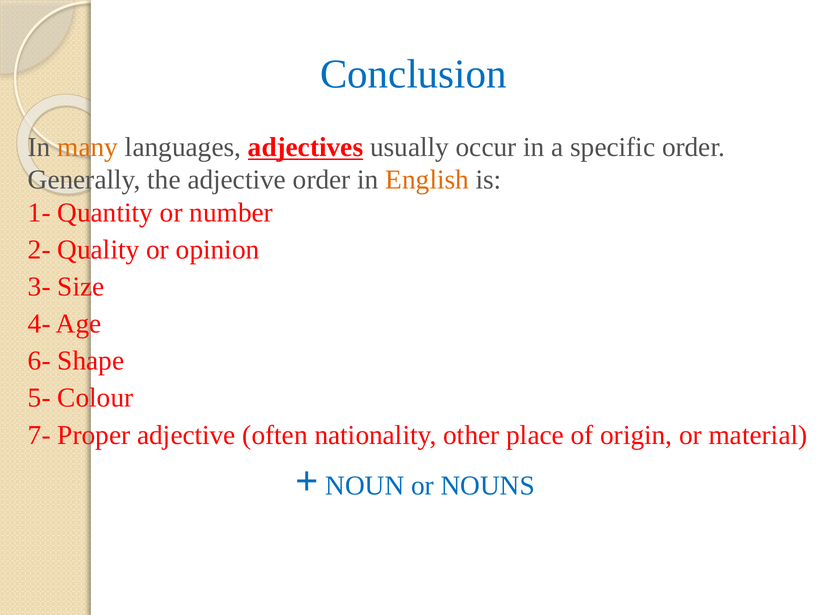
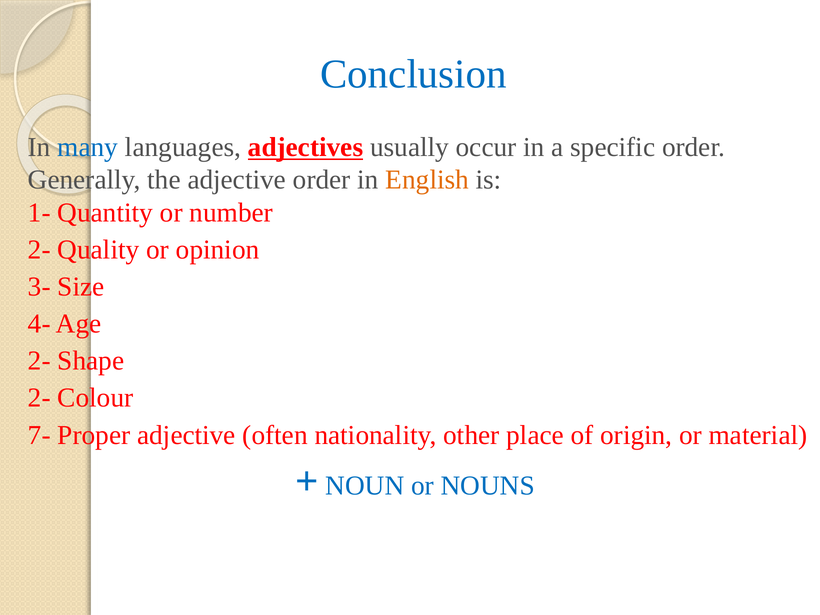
many colour: orange -> blue (88, 147)
6-: 6- -> 2- (39, 361)
5-: 5- -> 2- (39, 398)
